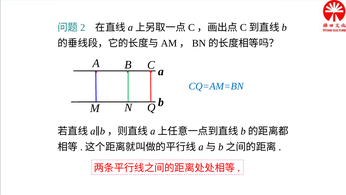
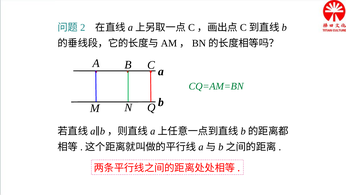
CQ=AM=BN colour: blue -> green (216, 86)
